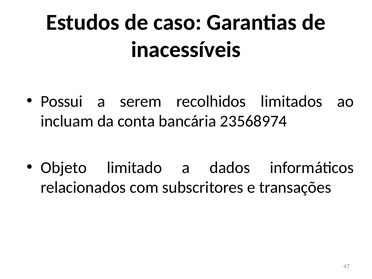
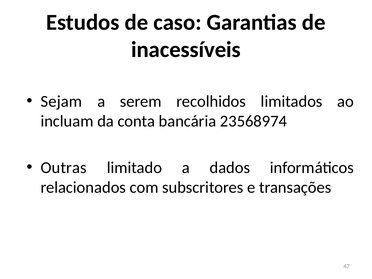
Possui: Possui -> Sejam (61, 101)
Objeto: Objeto -> Outras (64, 168)
